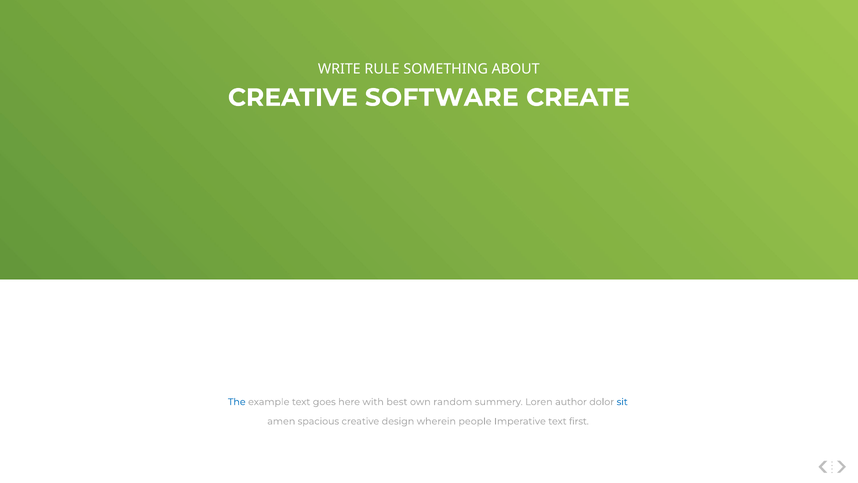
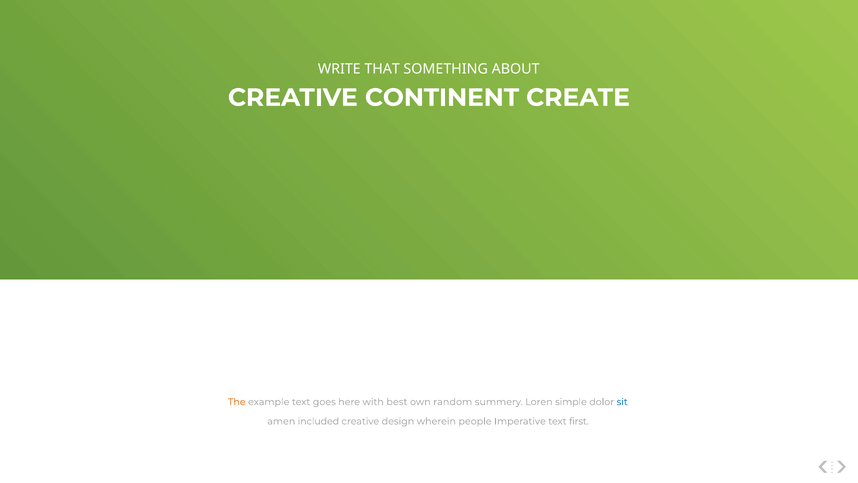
RULE: RULE -> THAT (382, 69)
SOFTWARE: SOFTWARE -> CONTINENT (442, 97)
The colour: blue -> orange (237, 402)
author: author -> simple (571, 402)
spacious: spacious -> included (318, 421)
